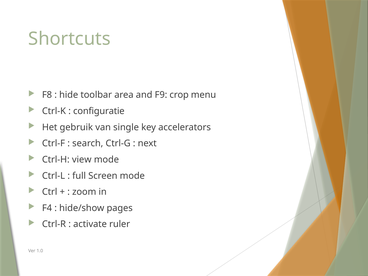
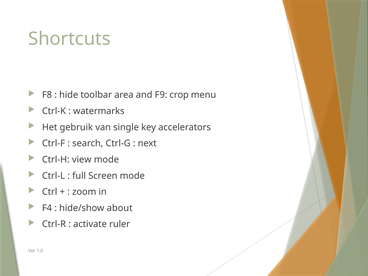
configuratie: configuratie -> watermarks (99, 111)
pages: pages -> about (120, 208)
